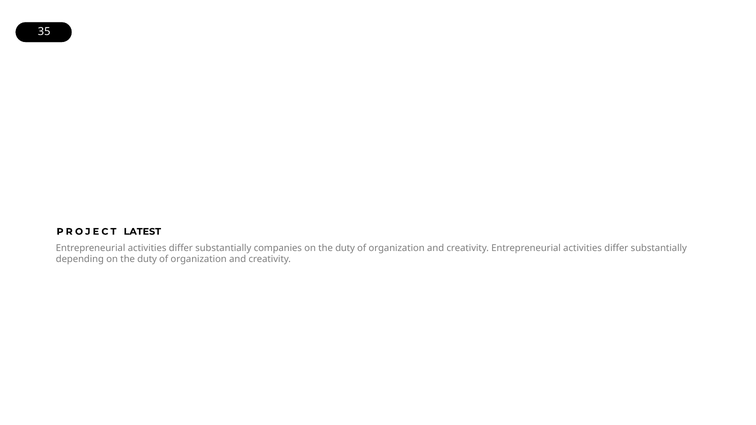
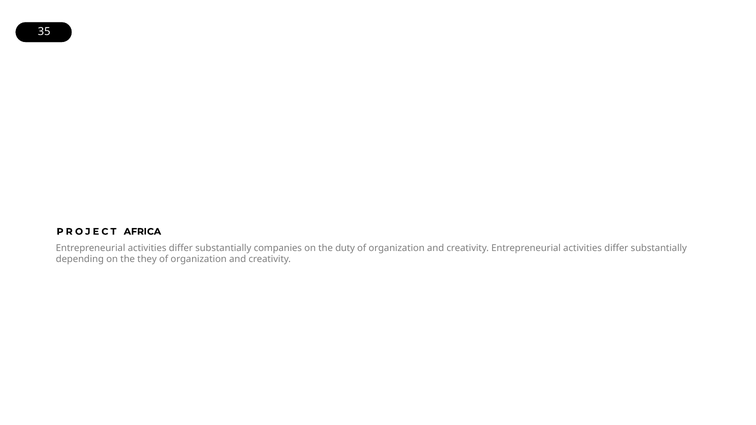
LATEST: LATEST -> AFRICA (142, 232)
depending on the duty: duty -> they (147, 259)
